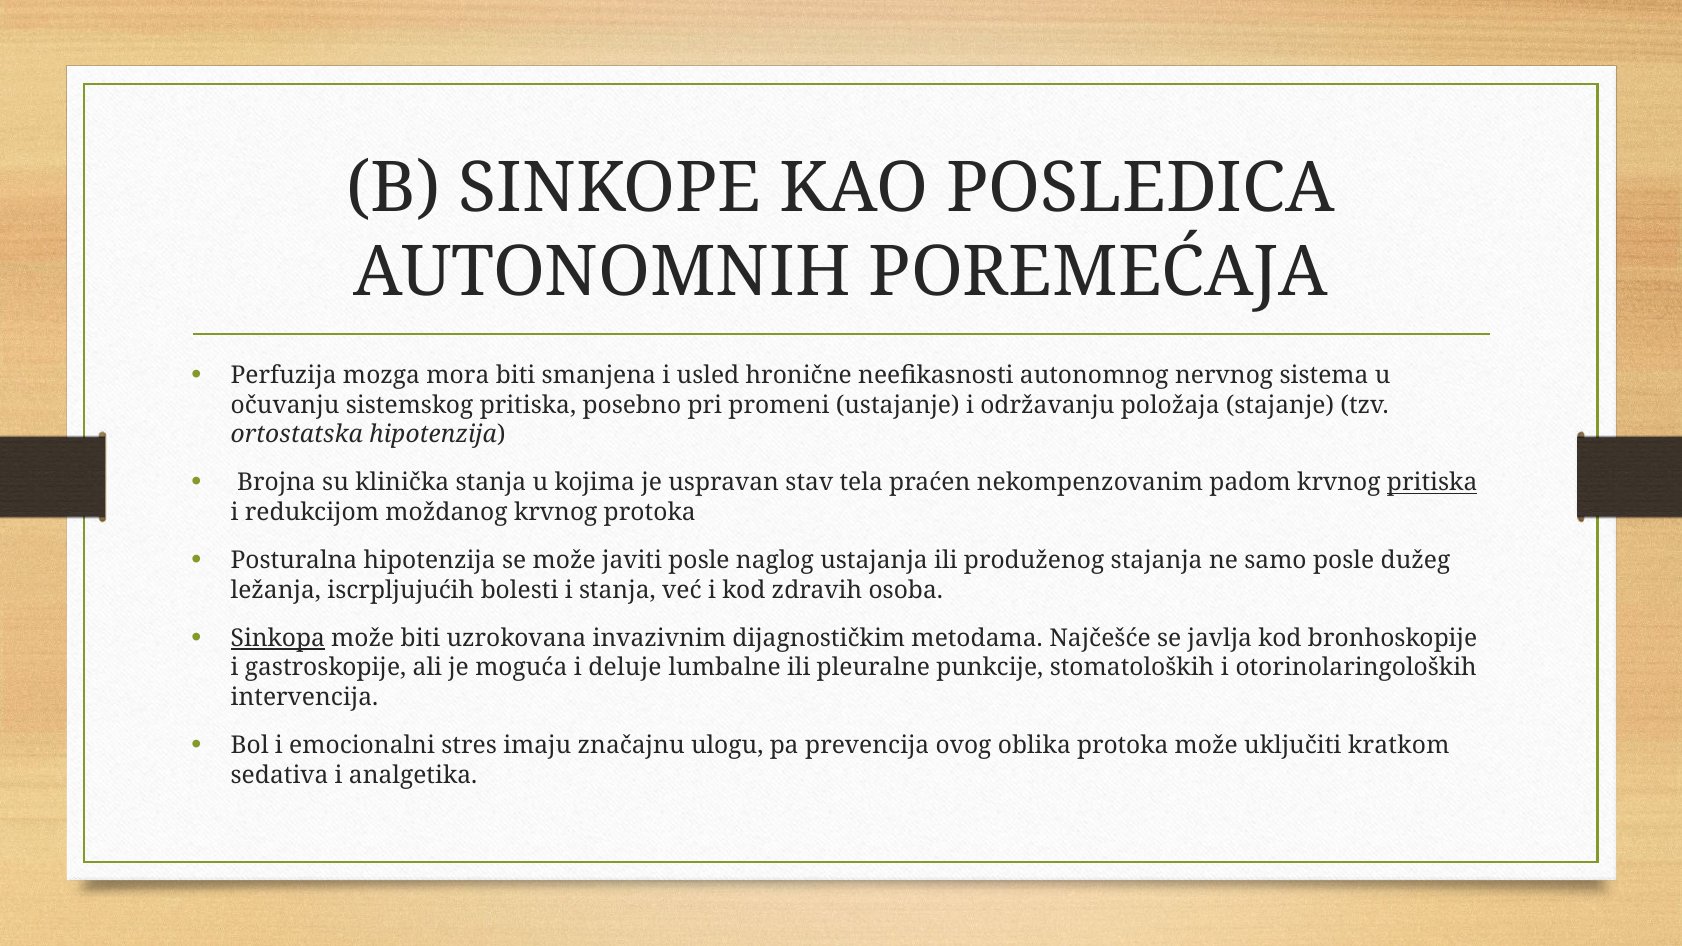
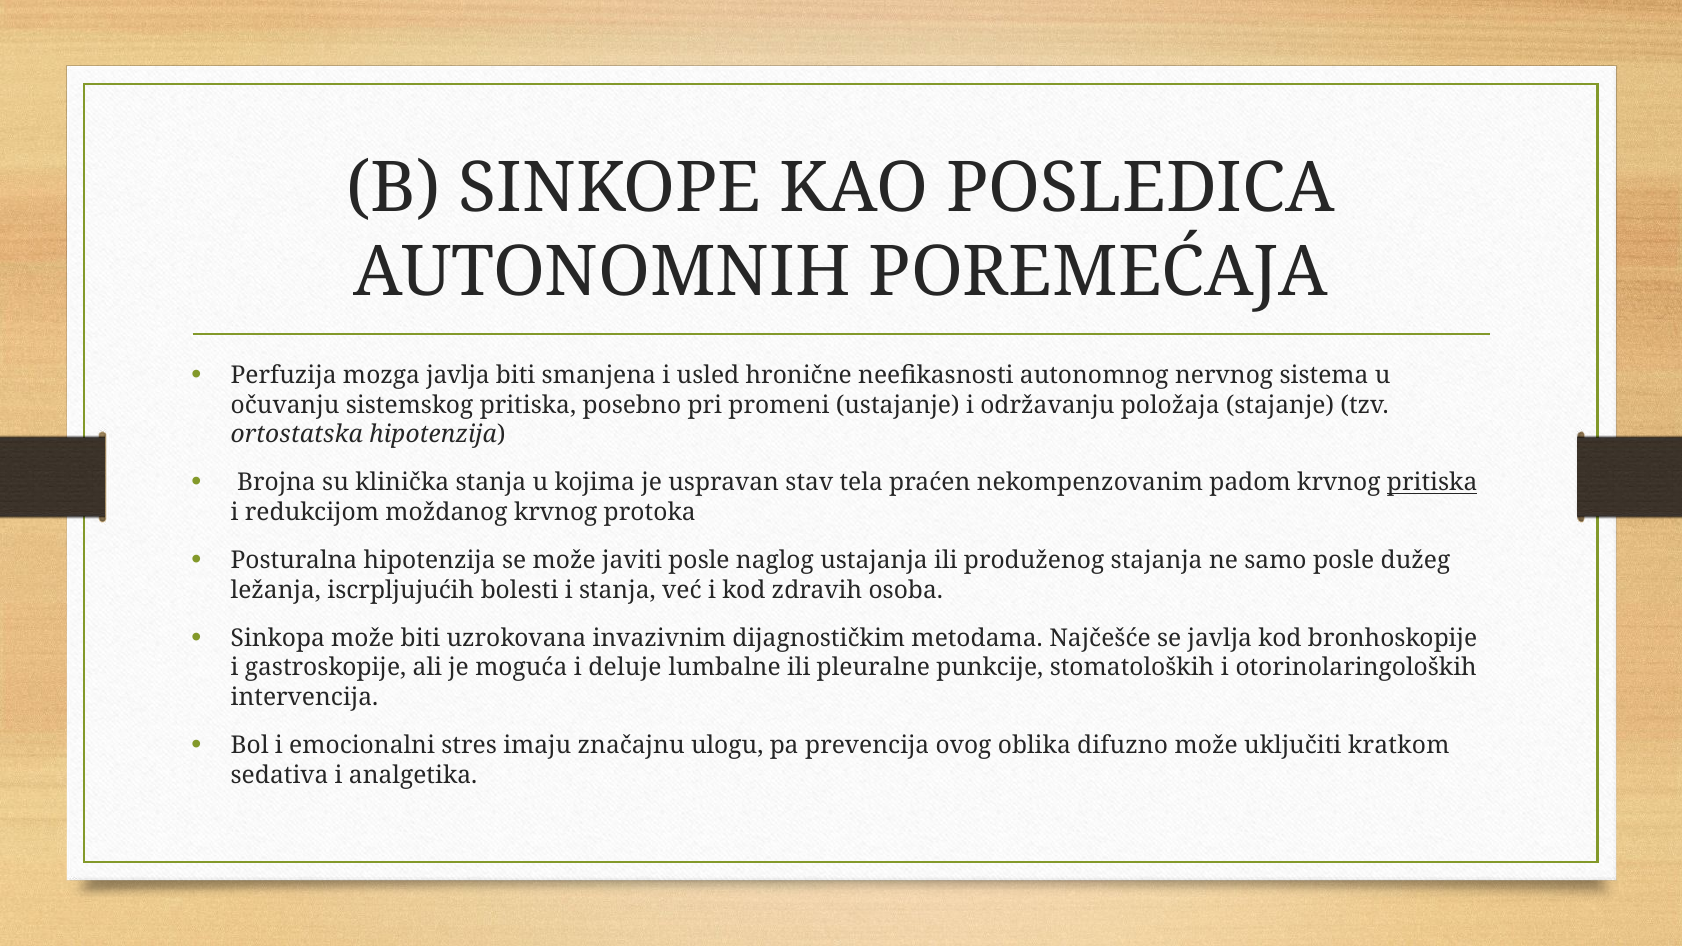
mozga mora: mora -> javlja (458, 376)
Sinkopa underline: present -> none (278, 638)
oblika protoka: protoka -> difuzno (1123, 746)
